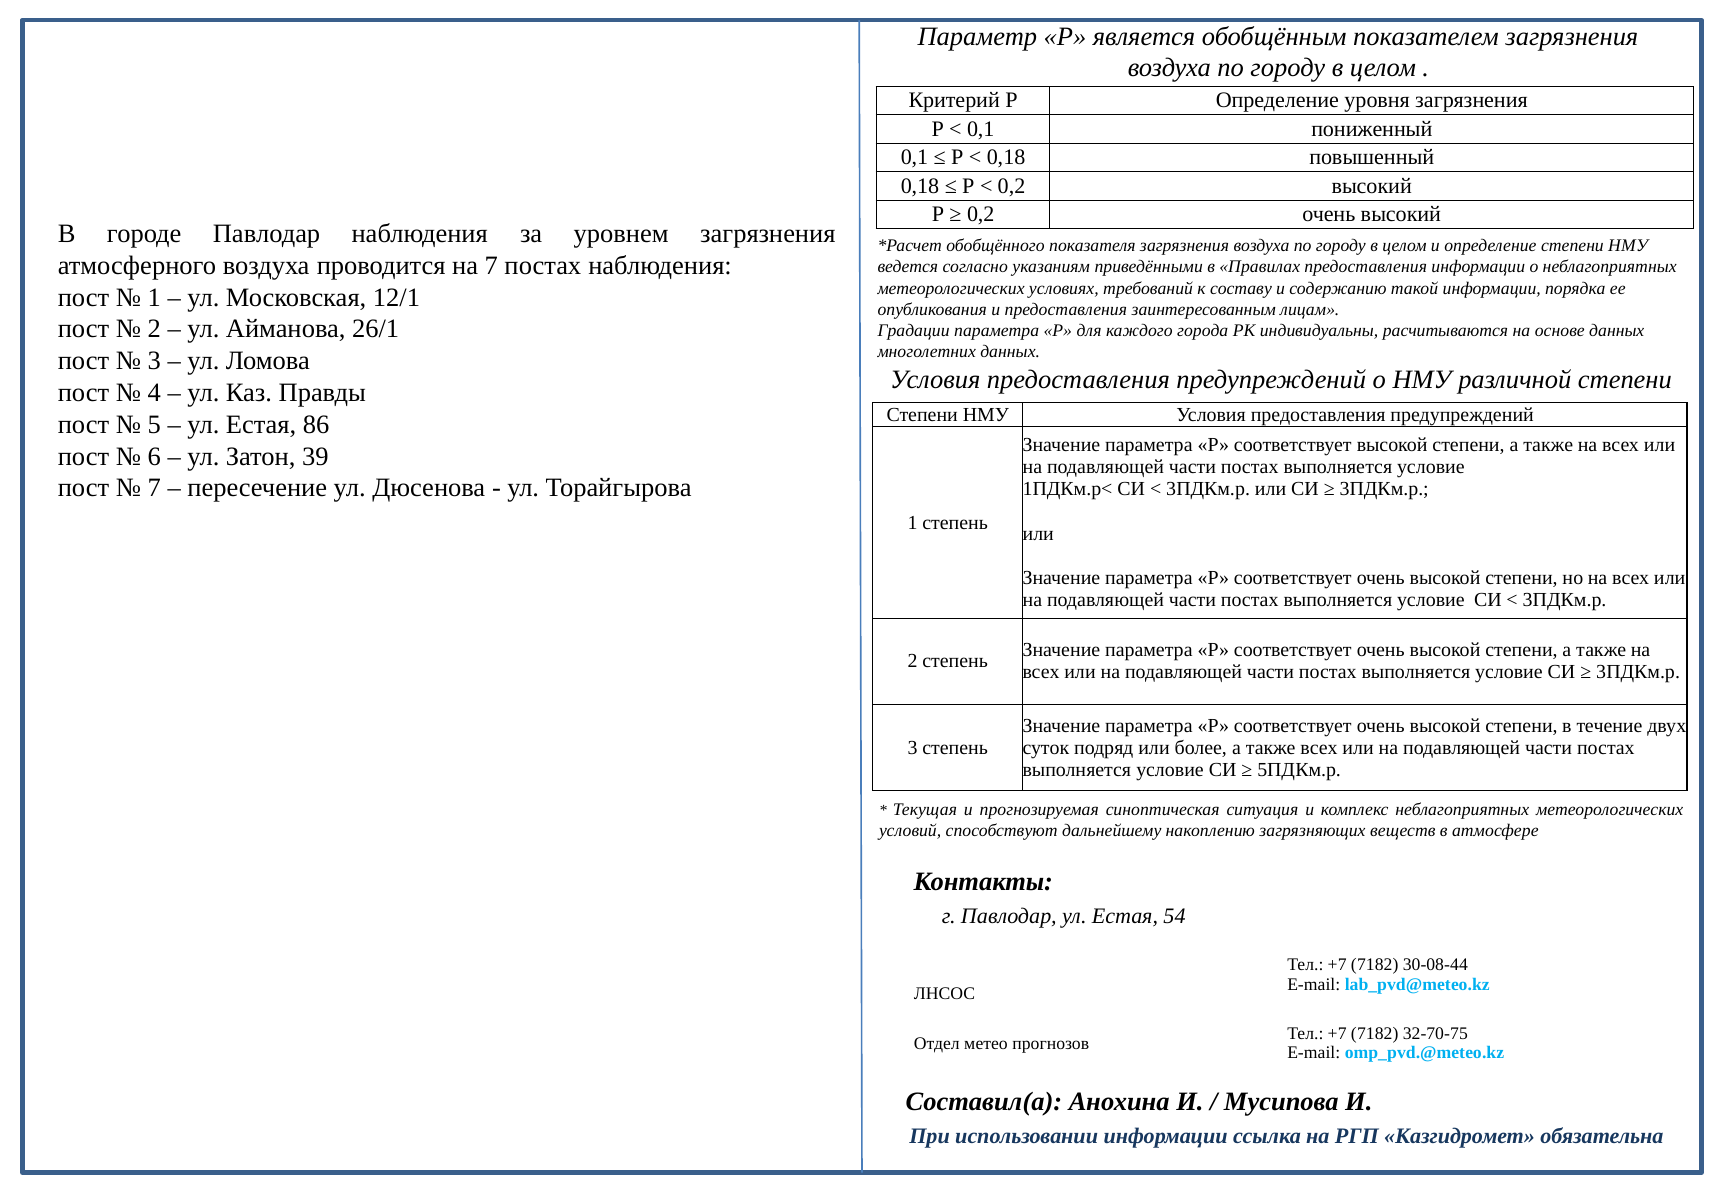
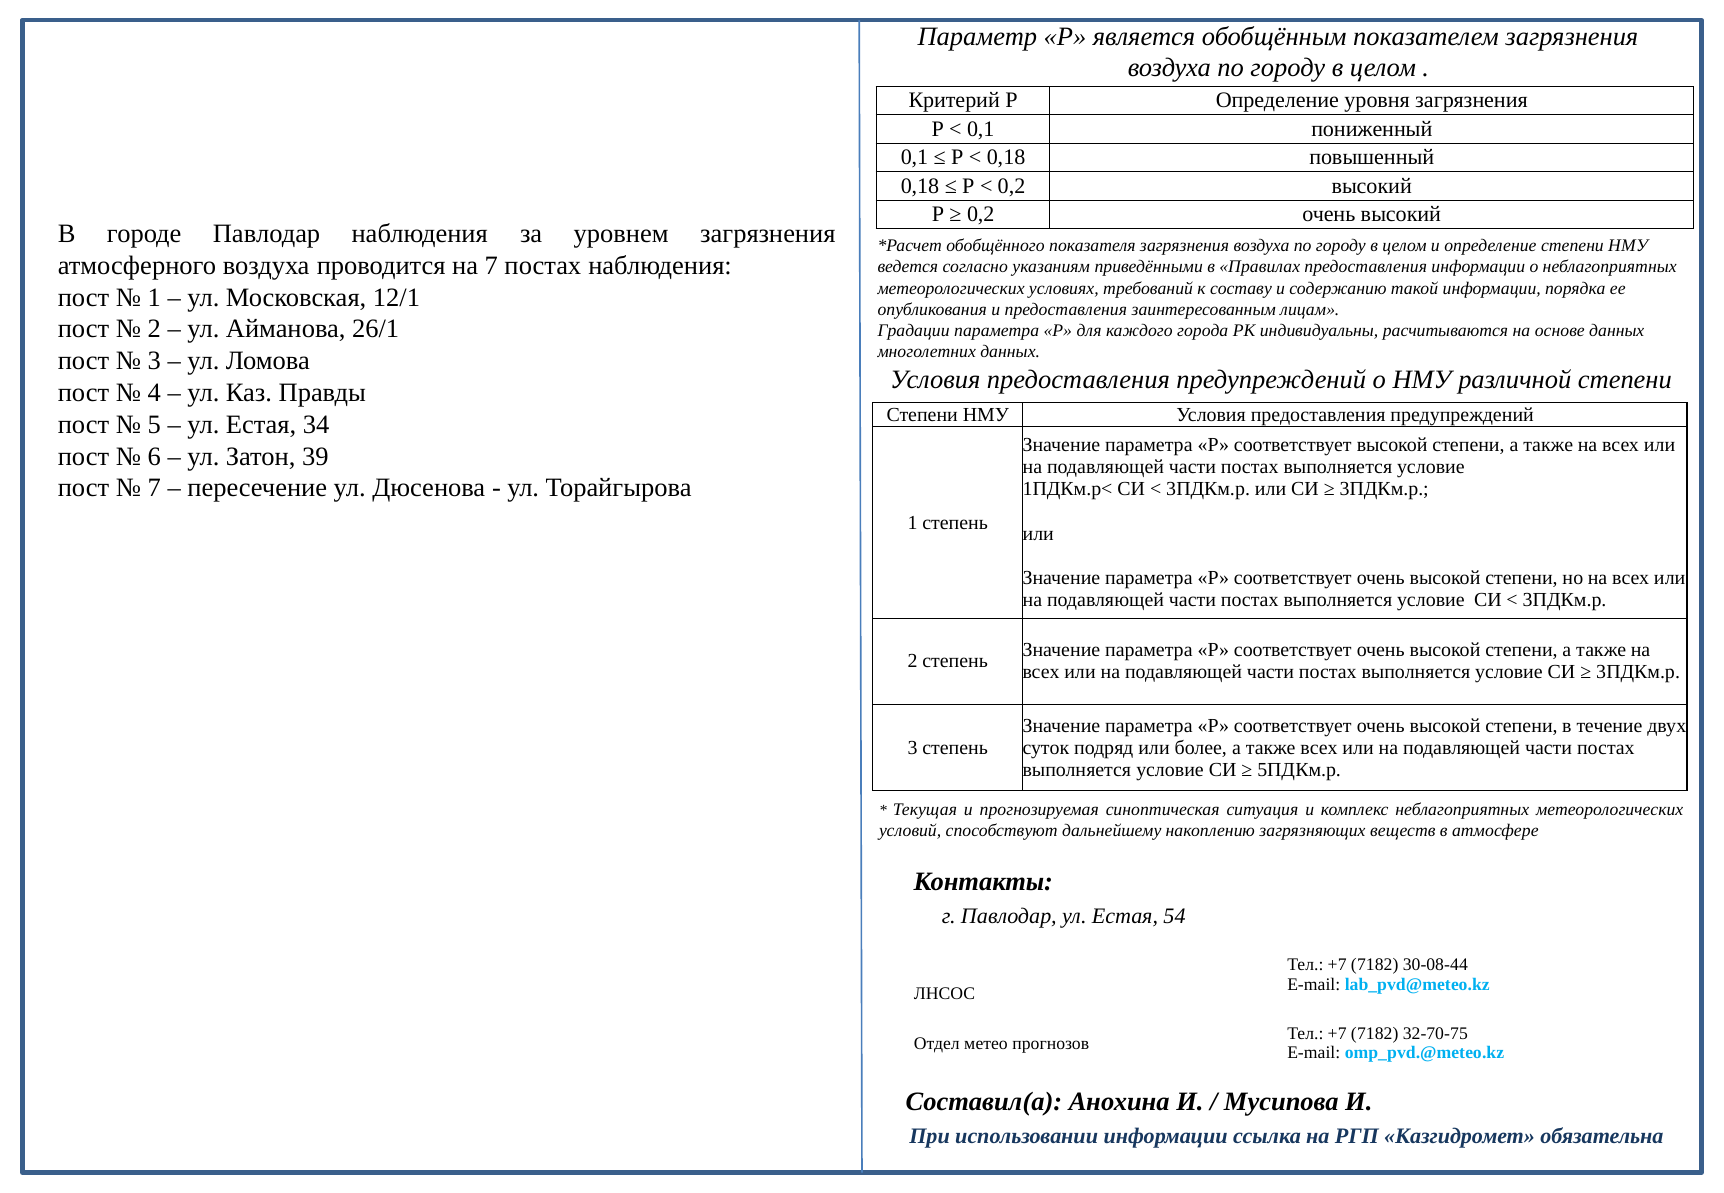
86: 86 -> 34 (316, 425)
